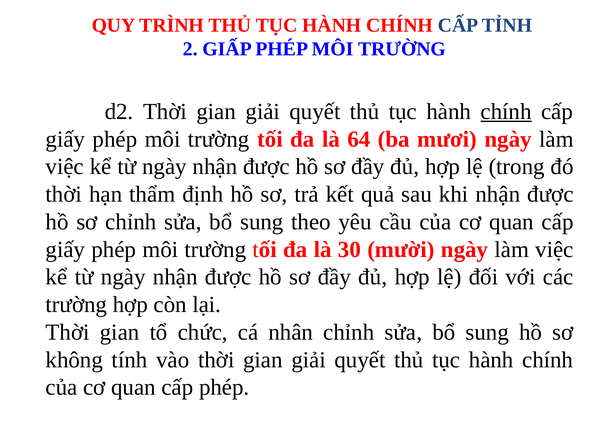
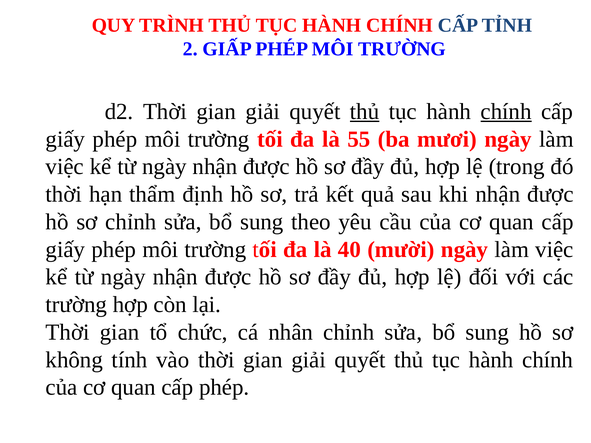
thủ underline: none -> present (365, 112)
64: 64 -> 55 (359, 139)
30: 30 -> 40 (349, 250)
